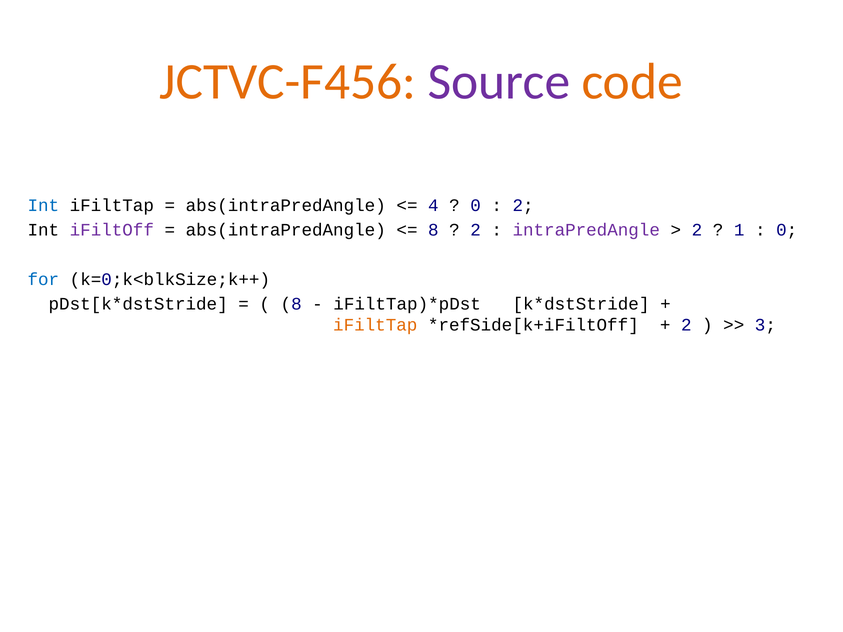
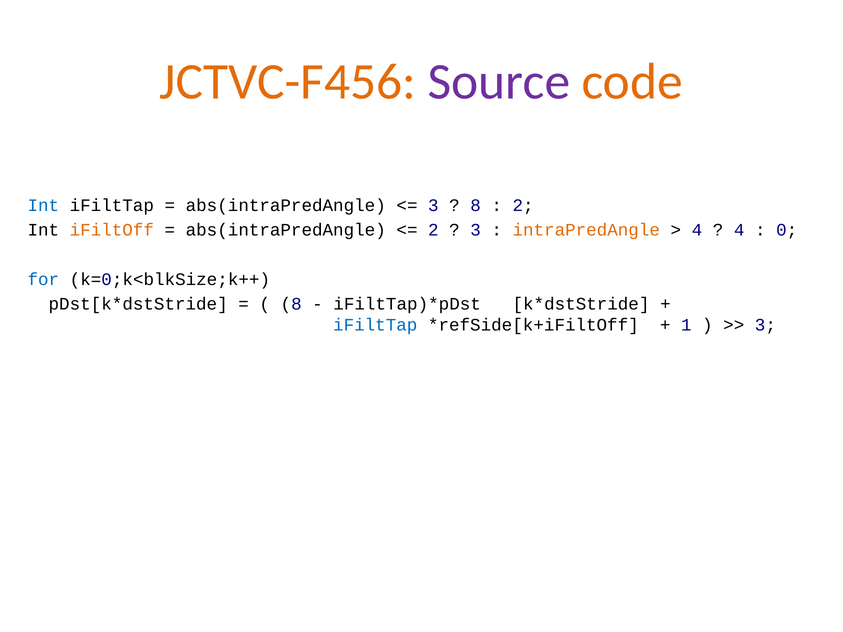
4: 4 -> 3 (433, 206)
0: 0 -> 8 (476, 206)
iFiltOff colour: purple -> orange (112, 230)
8: 8 -> 2 (433, 230)
2: 2 -> 3 (476, 230)
intraPredAngle colour: purple -> orange (586, 230)
2: 2 -> 4 (697, 230)
1: 1 -> 4 (739, 230)
iFiltTap colour: orange -> blue (375, 325)
2: 2 -> 1 (686, 325)
